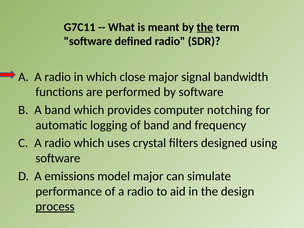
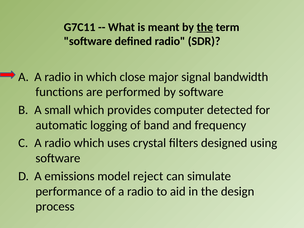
A band: band -> small (58, 110)
notching: notching -> detected (230, 110)
model major: major -> reject (148, 176)
process underline: present -> none (55, 207)
